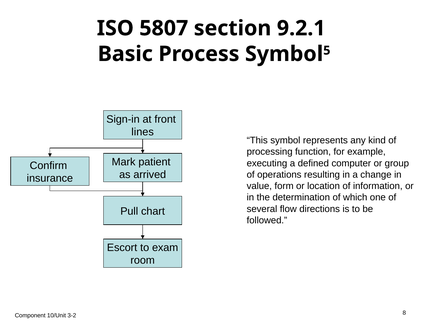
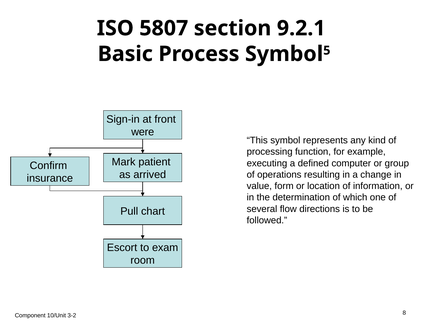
lines: lines -> were (143, 132)
